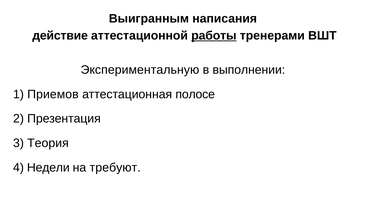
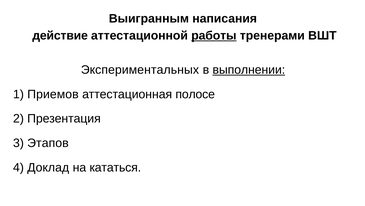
Экспериментальную: Экспериментальную -> Экспериментальных (140, 70)
выполнении underline: none -> present (249, 70)
Теория: Теория -> Этапов (48, 143)
Недели: Недели -> Доклад (48, 167)
требуют: требуют -> кататься (115, 167)
